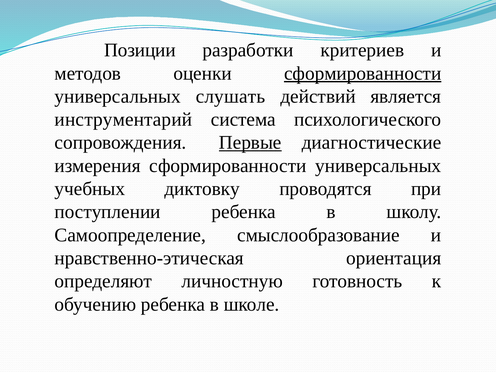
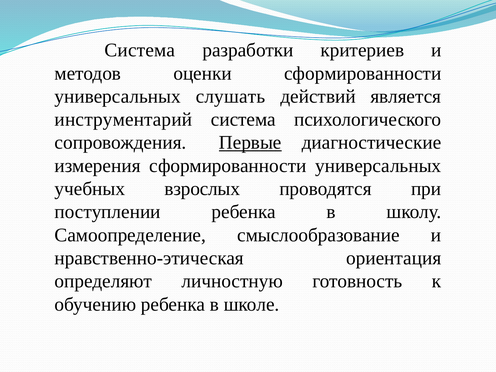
Позиции: Позиции -> Система (140, 50)
сформированности underline: present -> none (363, 73)
диктовку: диктовку -> взрослых (202, 189)
